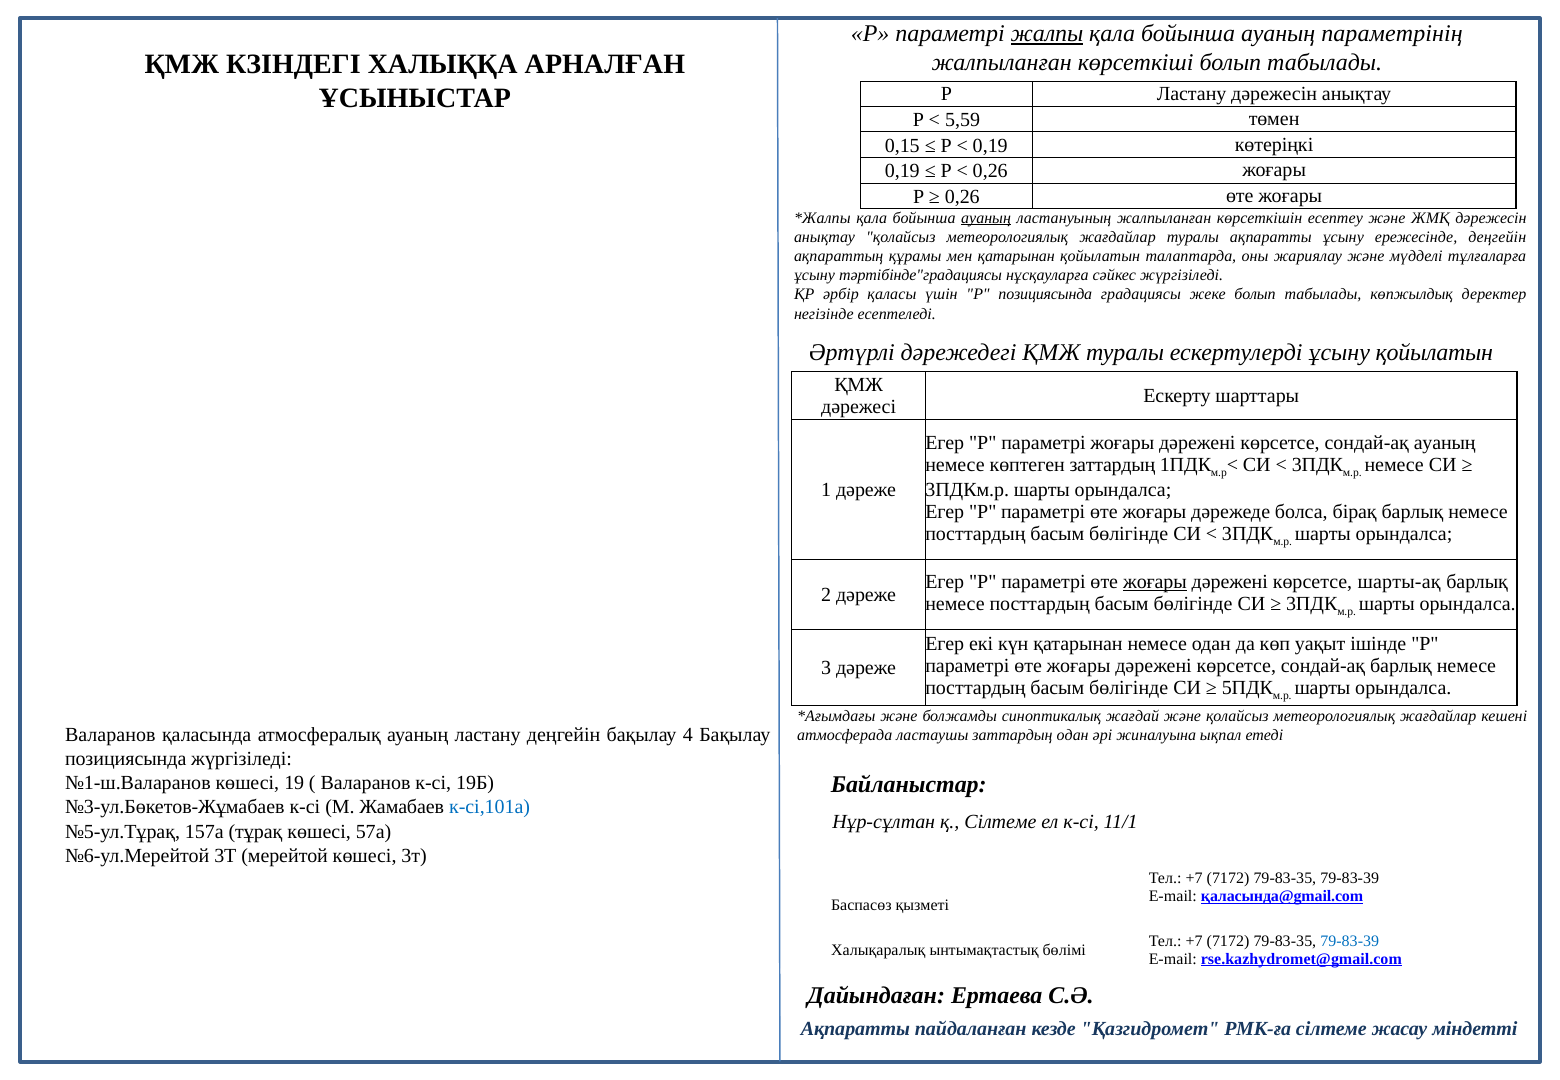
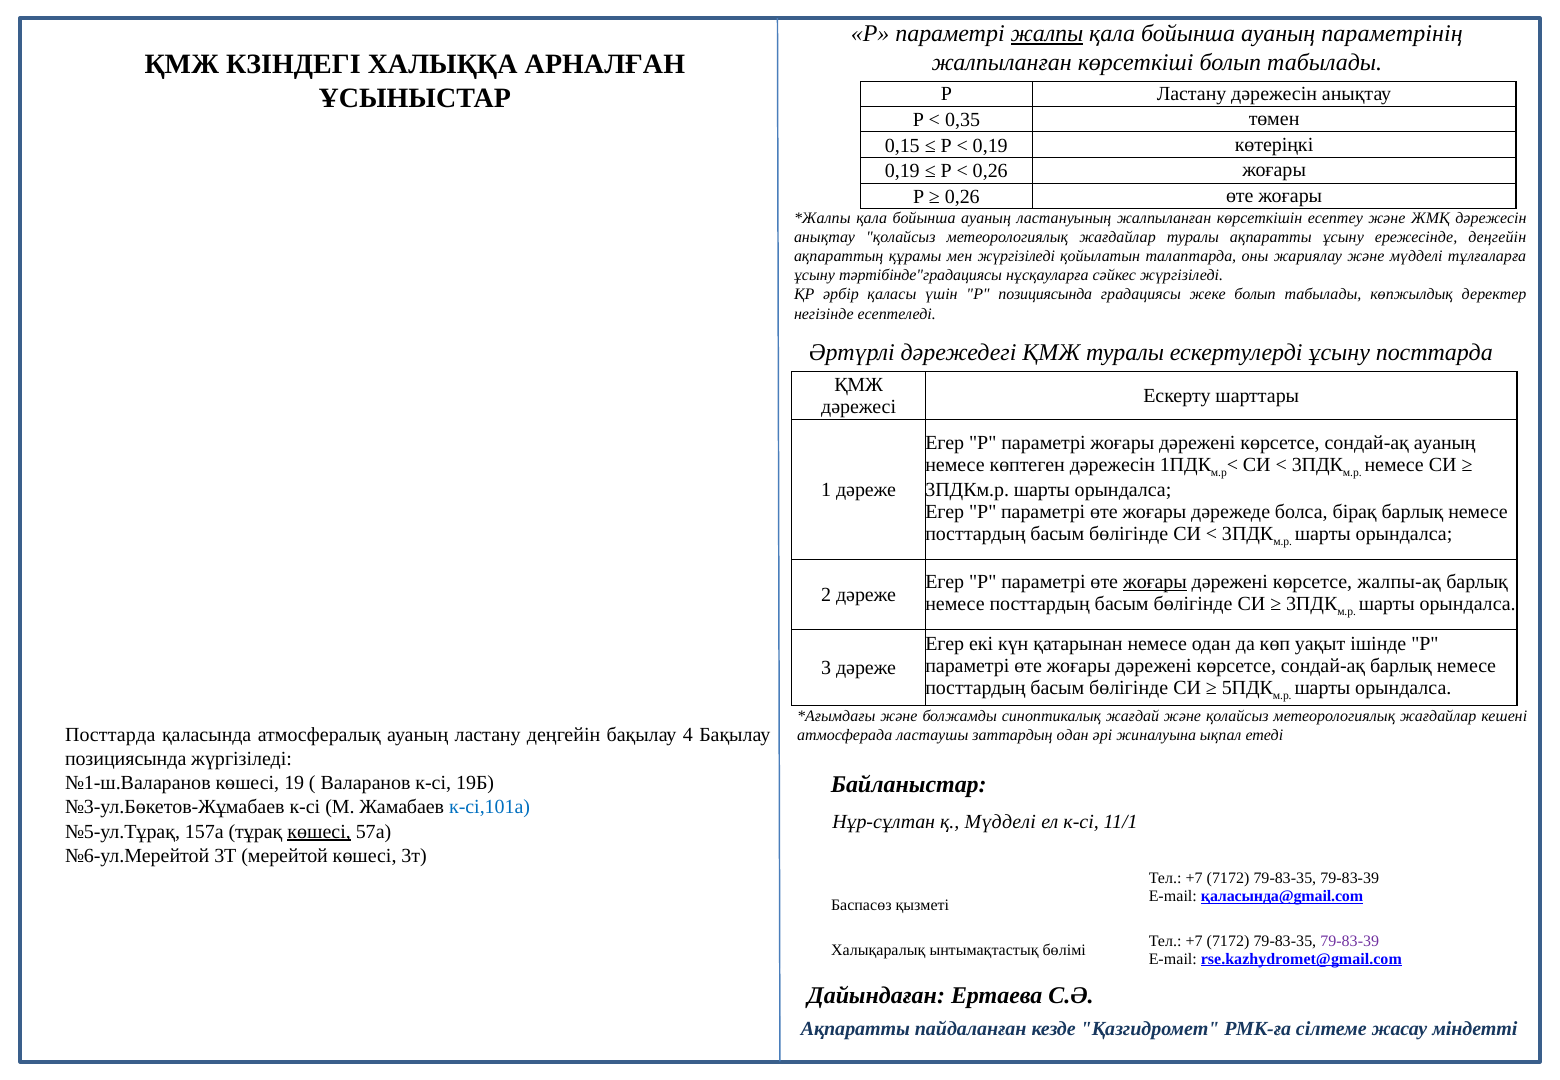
5,59: 5,59 -> 0,35 (963, 120)
ауаның underline: present -> none (986, 218)
мен қатарынан: қатарынан -> жүргізіледі (1016, 256)
ұсыну қойылатын: қойылатын -> посттарда (1434, 353)
көптеген заттардың: заттардың -> дәрежесін (1112, 465)
шарты-ақ: шарты-ақ -> жалпы-ақ (1399, 582)
Валаранов: Валаранов -> Посттарда (110, 735)
қ Сілтеме: Сілтеме -> Мүдделі (1000, 822)
көшесі underline: none -> present (319, 831)
79-83-39 colour: blue -> purple (1350, 941)
